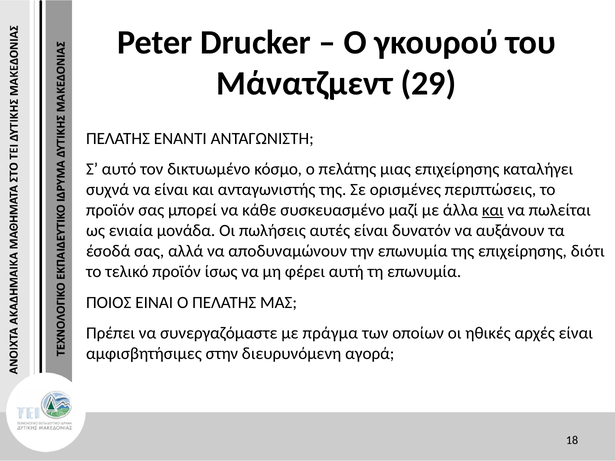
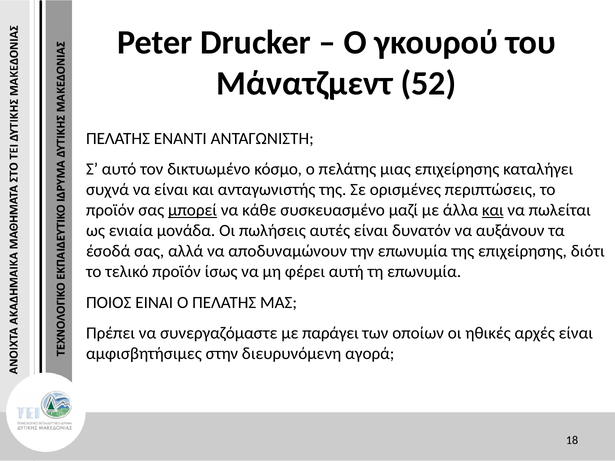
29: 29 -> 52 (428, 84)
μπορεί underline: none -> present (193, 210)
πράγμα: πράγμα -> παράγει (330, 333)
